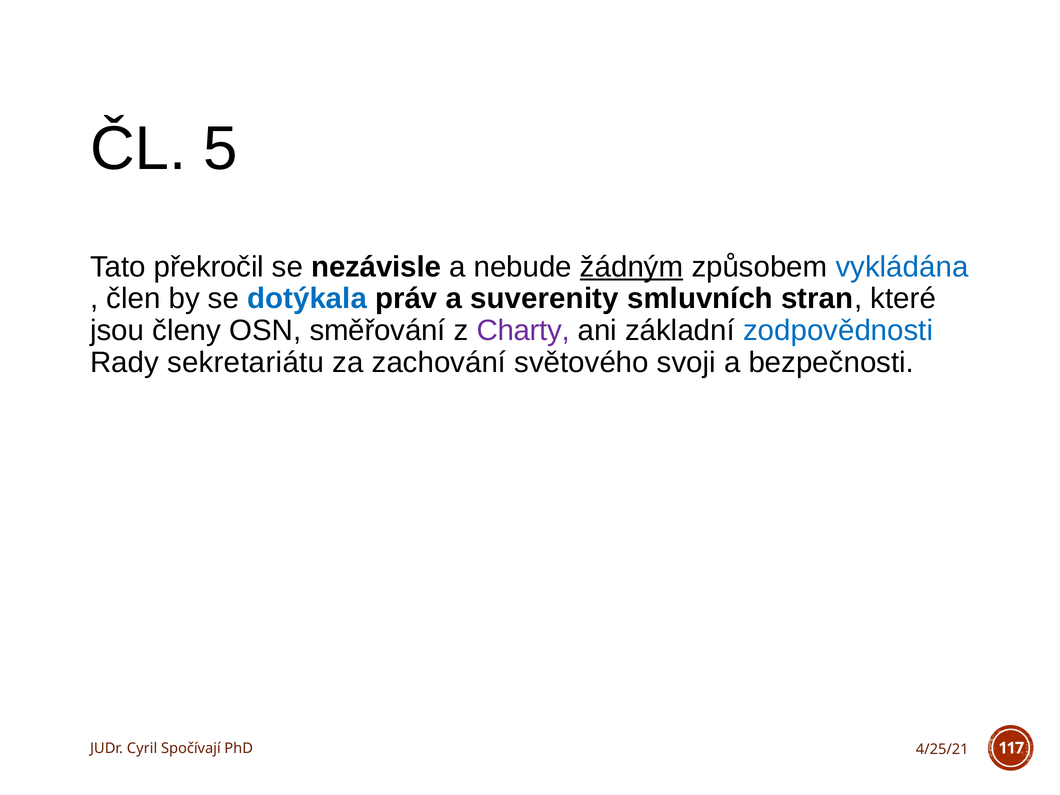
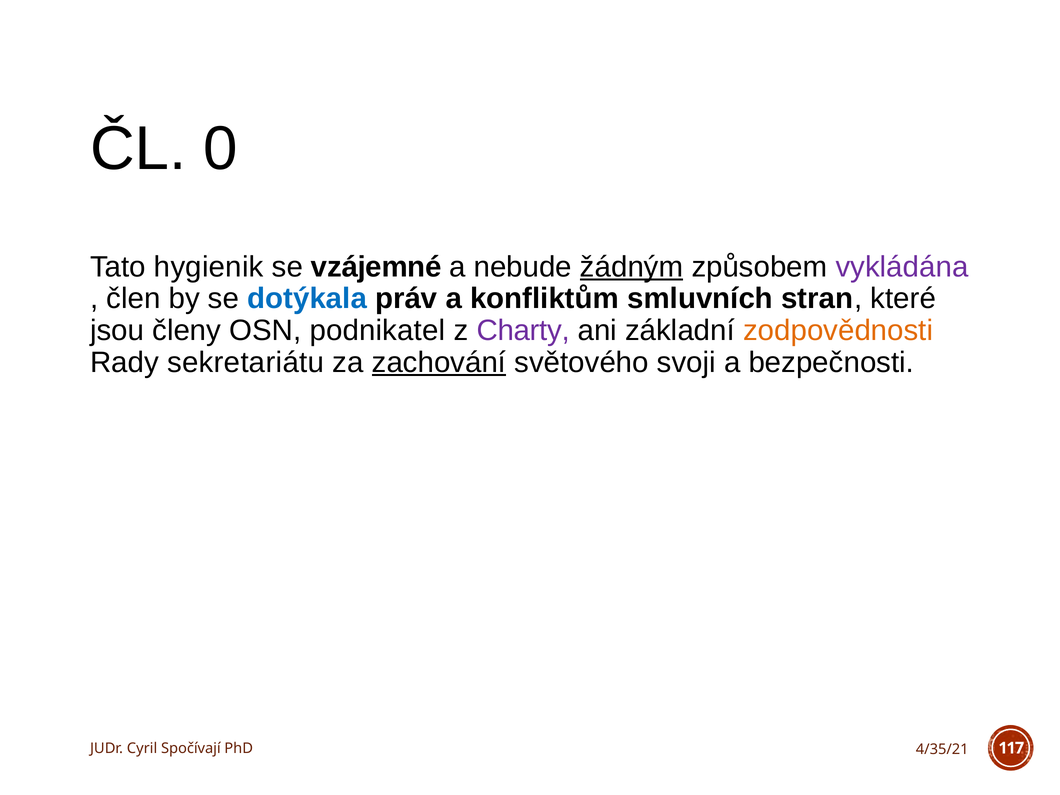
5: 5 -> 0 (220, 149)
překročil: překročil -> hygienik (209, 267)
nezávisle: nezávisle -> vzájemné (376, 267)
vykládána colour: blue -> purple (902, 267)
suverenity: suverenity -> konfliktům (544, 299)
směřování: směřování -> podnikatel (377, 331)
zodpovědnosti colour: blue -> orange (838, 331)
zachování underline: none -> present (439, 362)
4/25/21: 4/25/21 -> 4/35/21 (942, 749)
